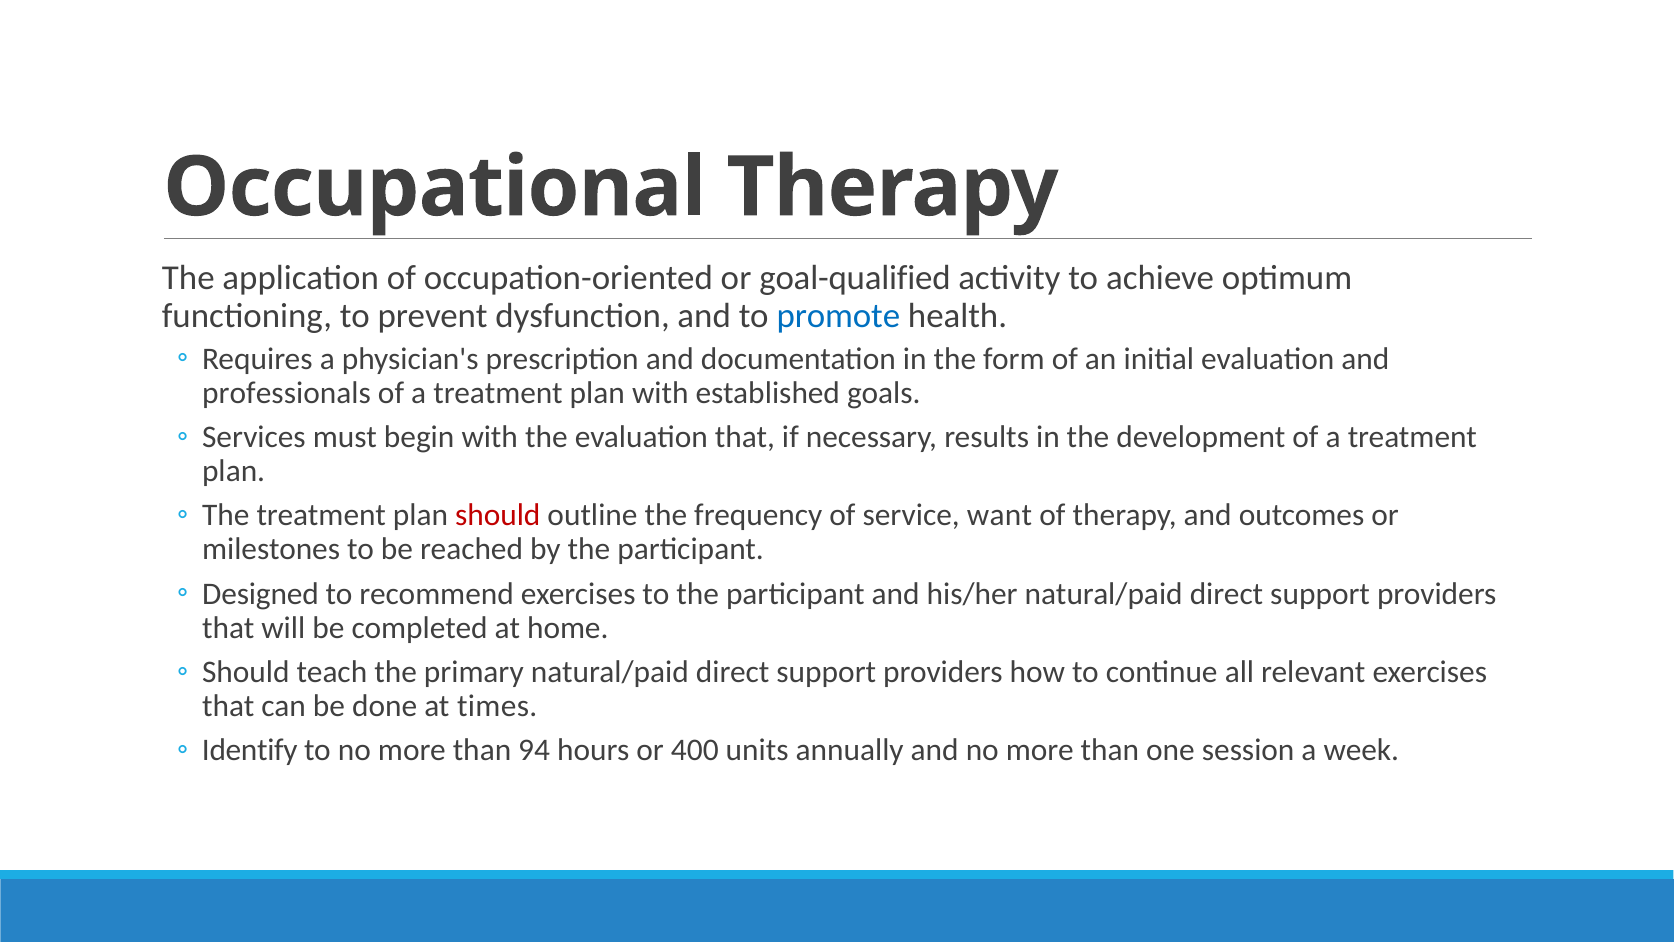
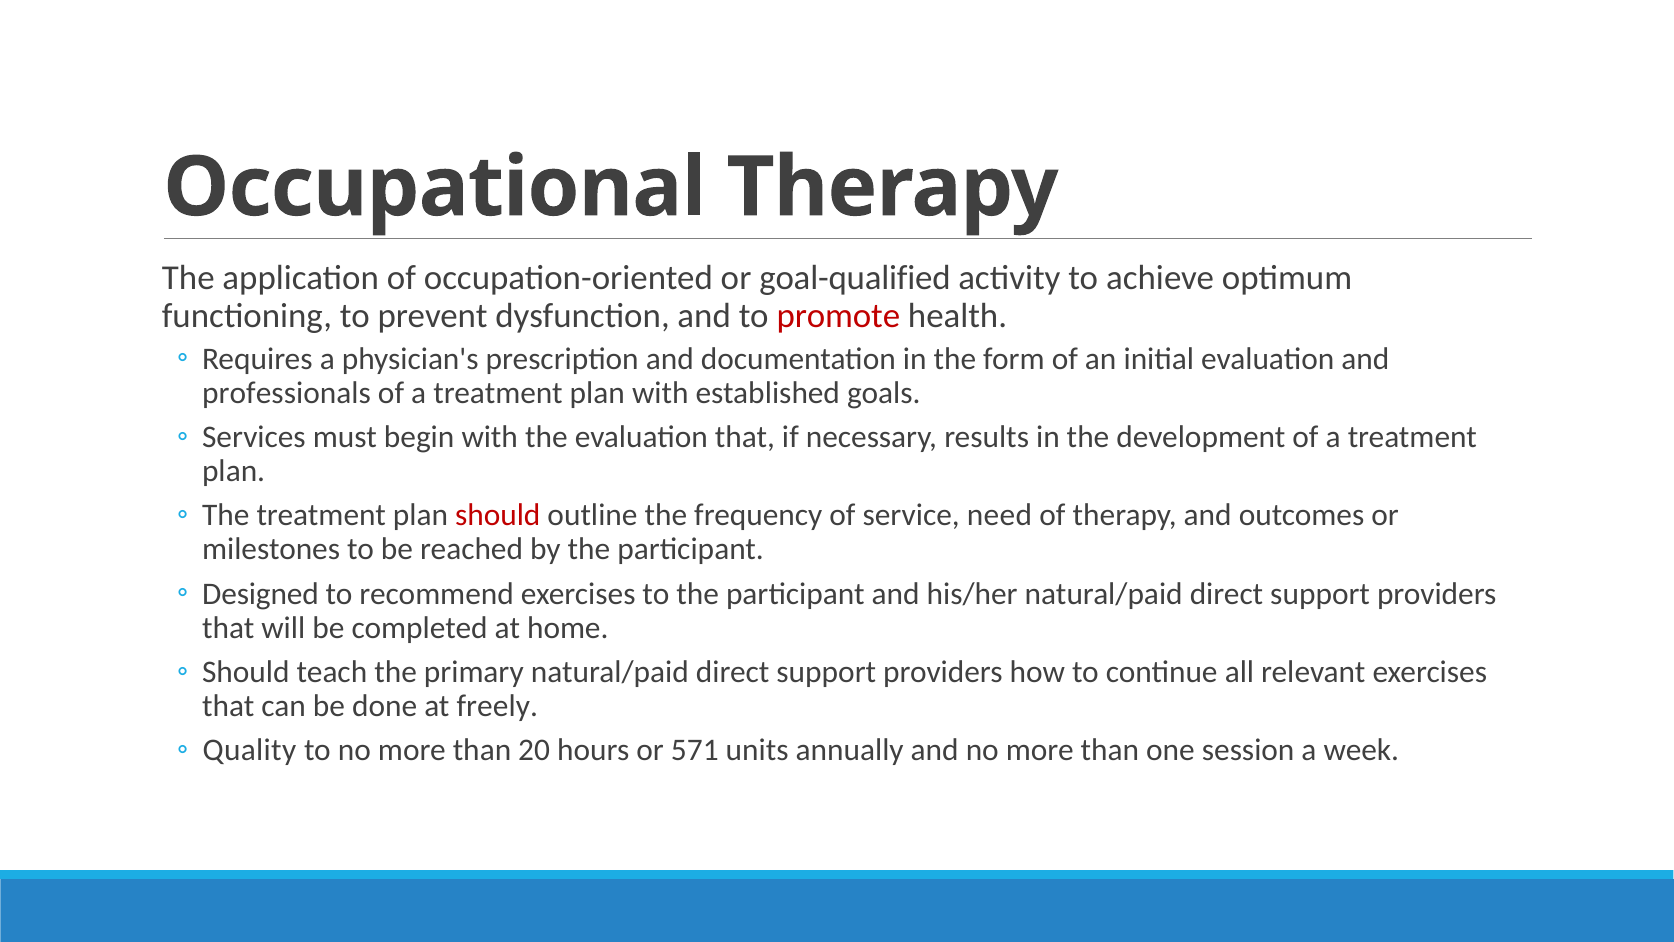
promote colour: blue -> red (838, 316)
want: want -> need (999, 515)
times: times -> freely (497, 706)
Identify: Identify -> Quality (249, 750)
94: 94 -> 20 (534, 750)
400: 400 -> 571 (695, 750)
